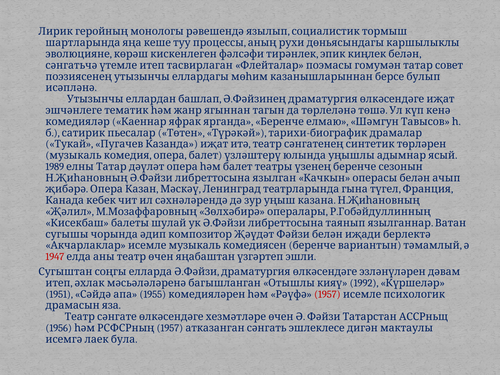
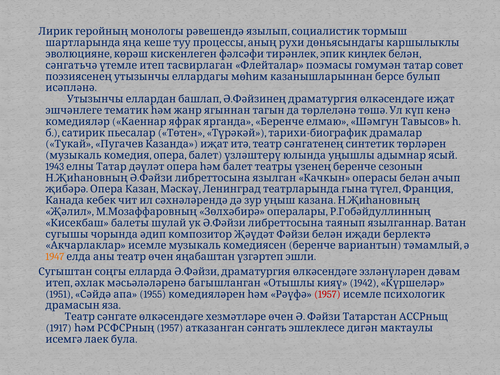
1989: 1989 -> 1943 (55, 167)
1947 colour: red -> orange (55, 257)
1992: 1992 -> 1942 (364, 283)
1956: 1956 -> 1917 (59, 328)
